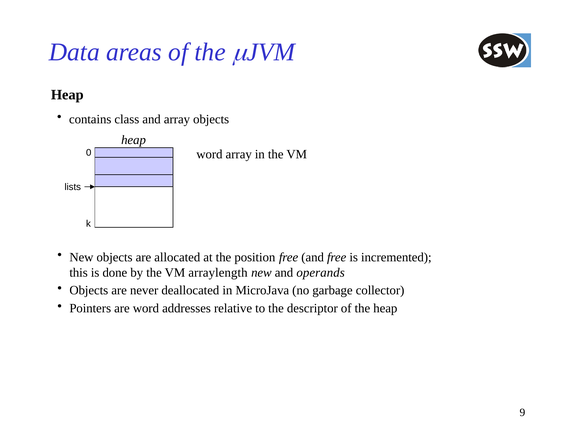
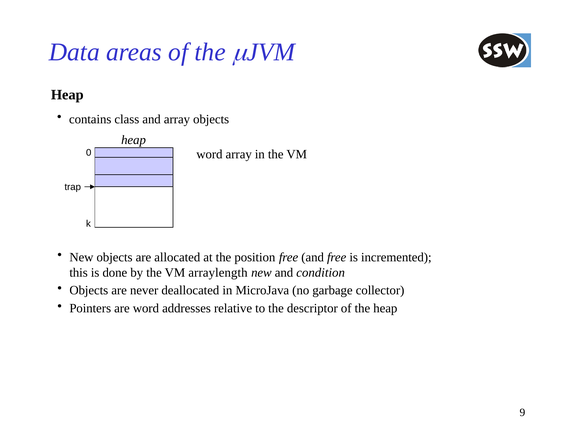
lists: lists -> trap (73, 187)
operands: operands -> condition (321, 272)
